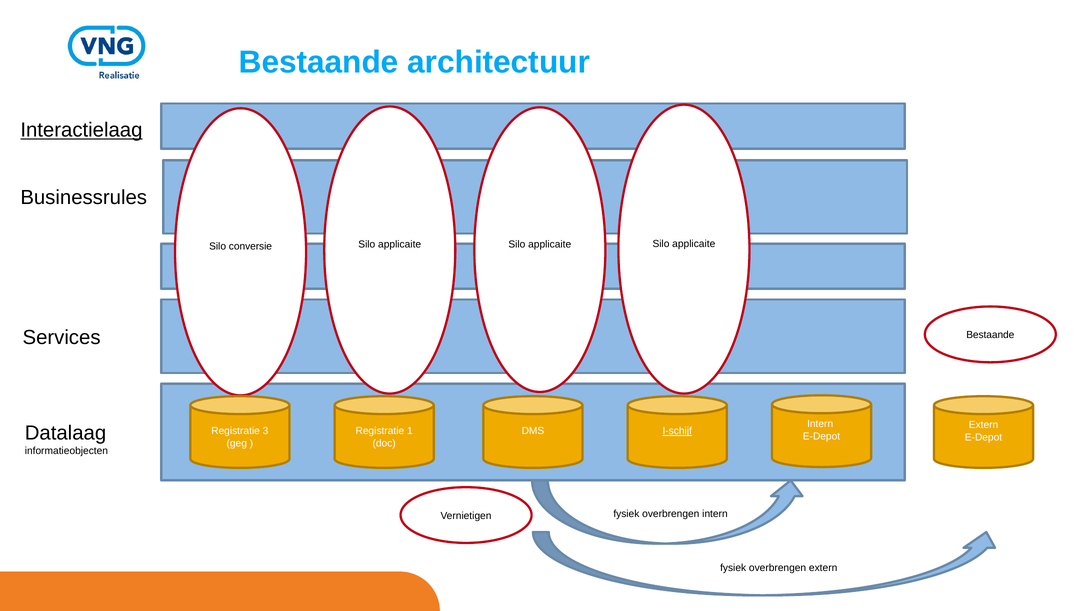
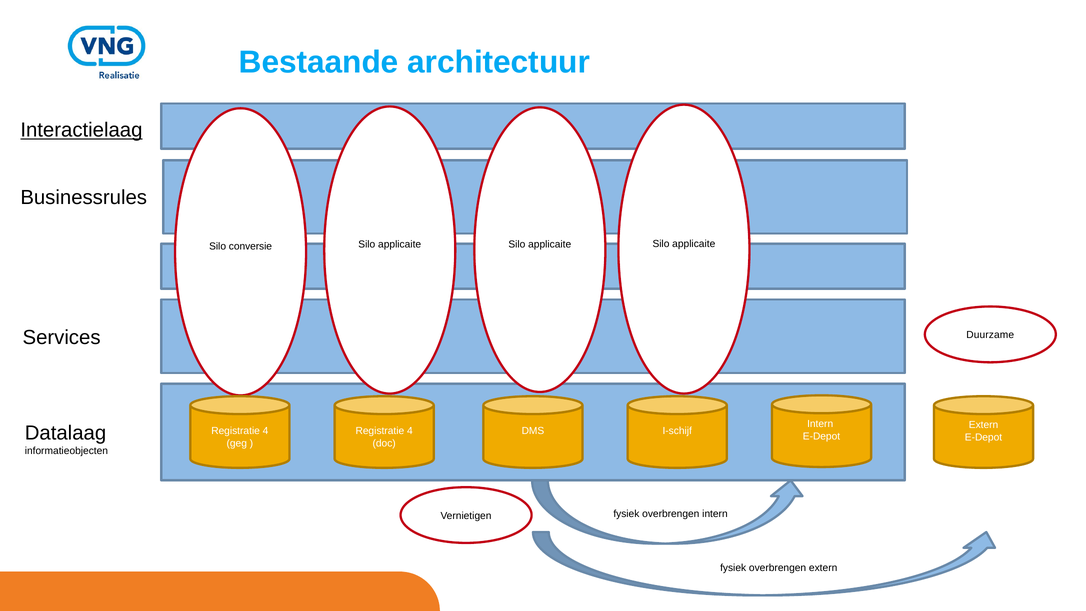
Bestaande: Bestaande -> Duurzame (990, 335)
3: 3 -> 4 (266, 431)
1: 1 -> 4 (410, 431)
I-schijf underline: present -> none (677, 431)
